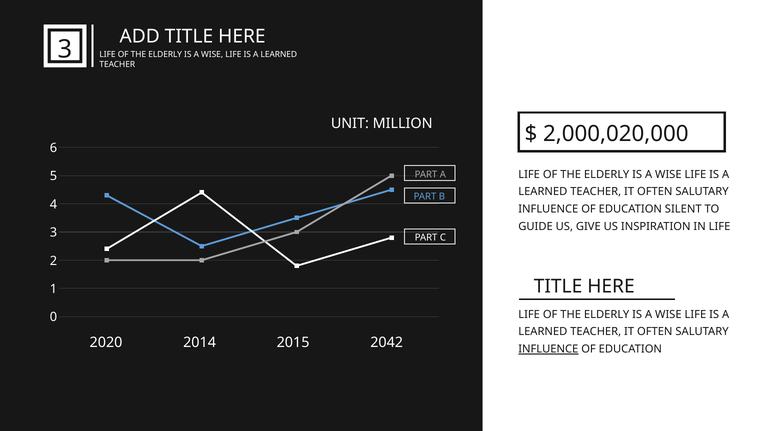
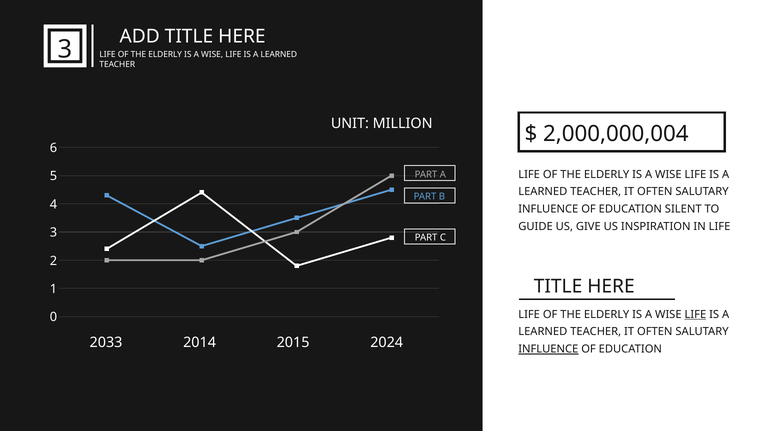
2,000,020,000: 2,000,020,000 -> 2,000,000,004 (616, 134)
LIFE underline: none -> present (695, 314)
2020: 2020 -> 2033 (106, 342)
2042: 2042 -> 2024 (387, 342)
